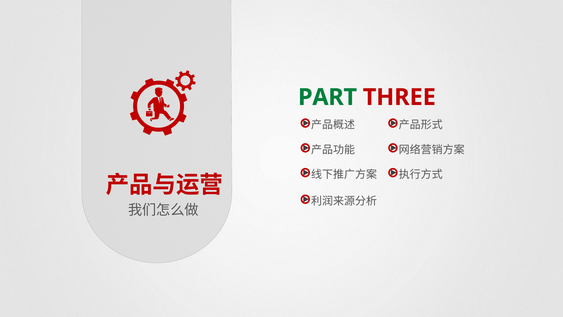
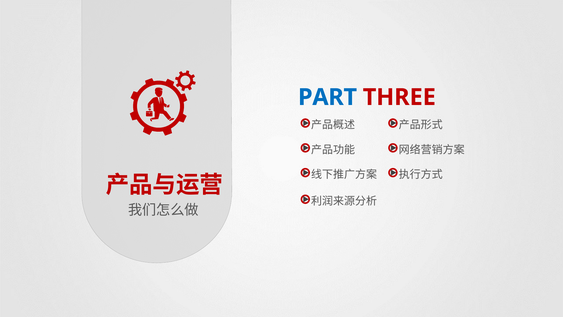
PART colour: green -> blue (328, 97)
